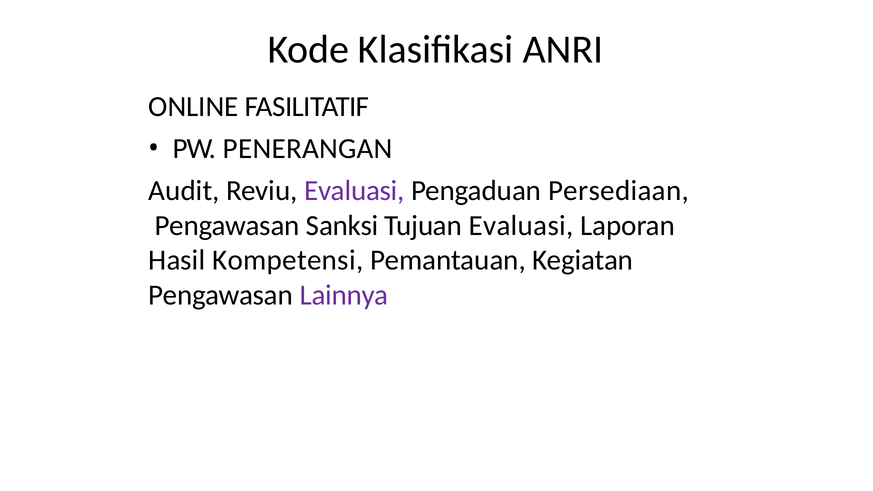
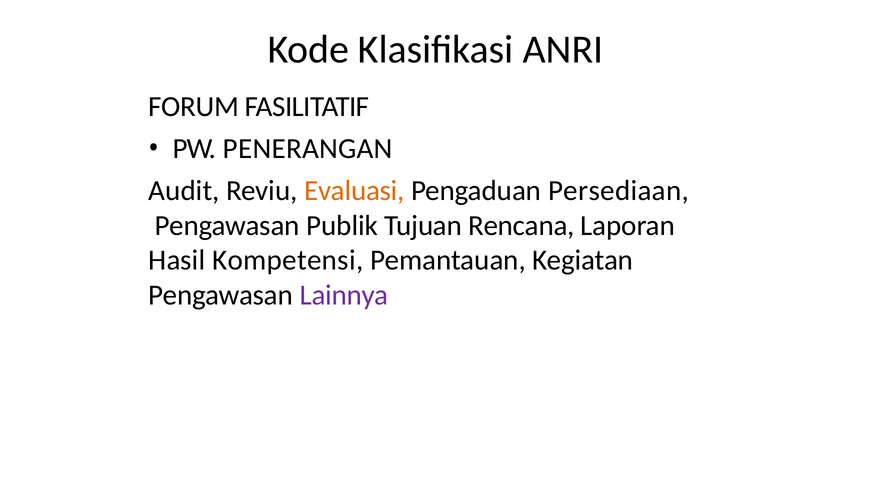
ONLINE: ONLINE -> FORUM (194, 107)
Evaluasi colour: purple -> orange (354, 191)
Sanksi: Sanksi -> Publik (342, 225)
Tujuan Evaluasi: Evaluasi -> Rencana (521, 225)
